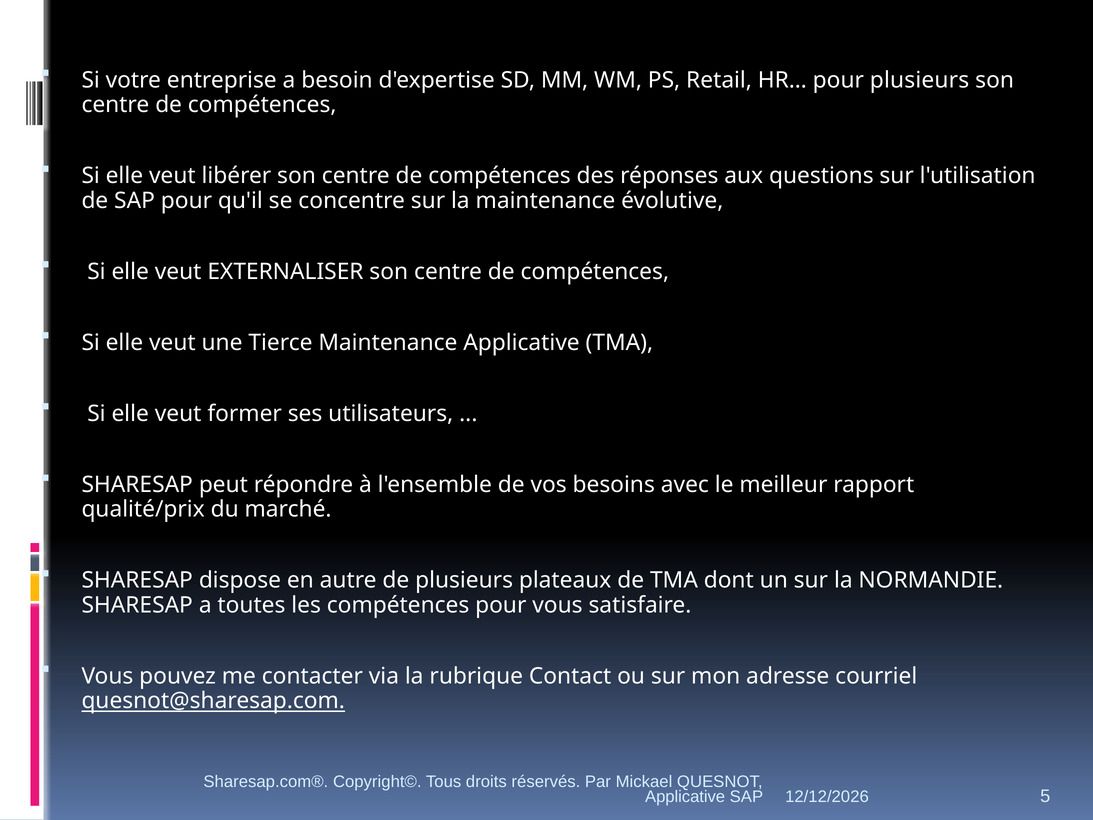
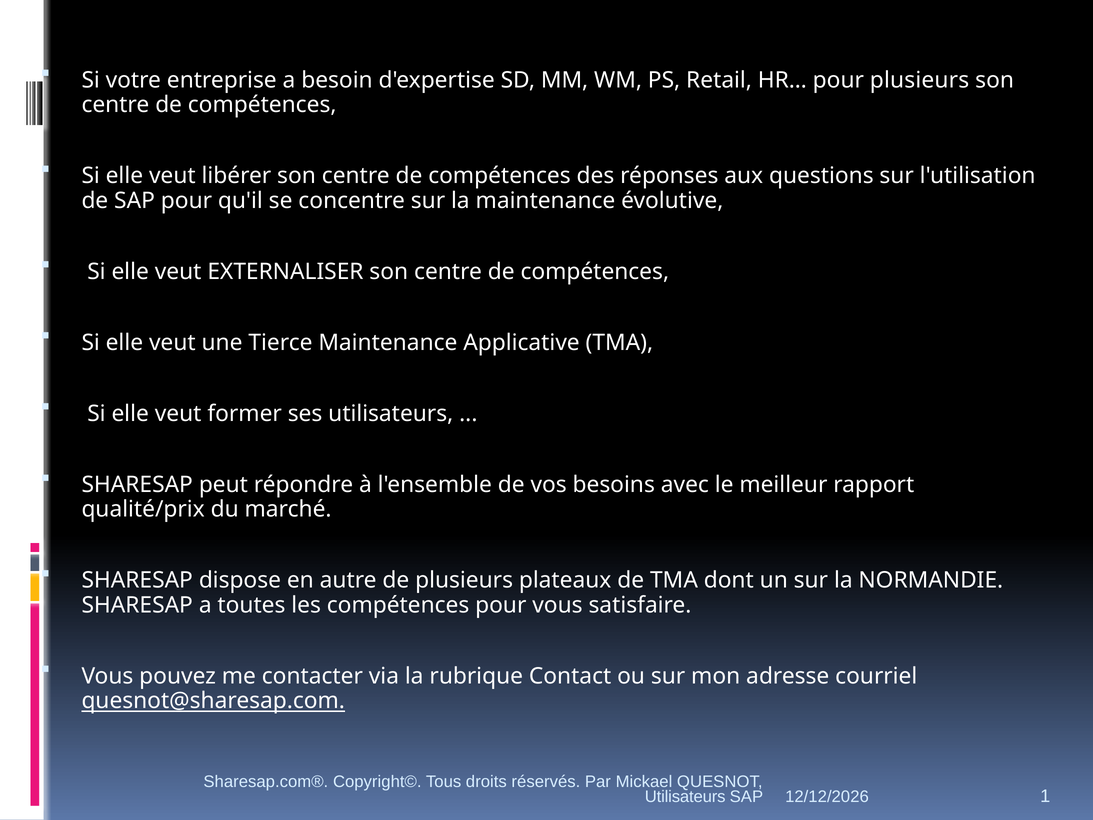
Applicative: Applicative -> Utilisateurs (685, 797)
5: 5 -> 1 (1045, 796)
